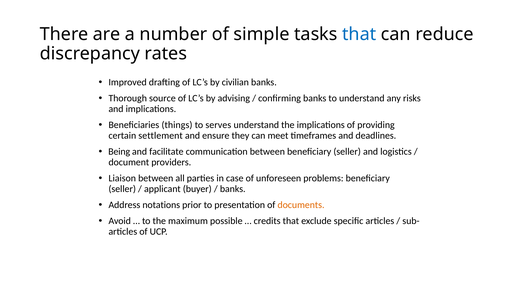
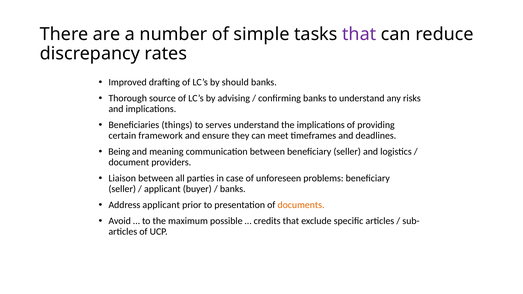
that colour: blue -> purple (359, 34)
civilian: civilian -> should (235, 82)
settlement: settlement -> framework (161, 136)
facilitate: facilitate -> meaning (166, 152)
Address notations: notations -> applicant (161, 205)
